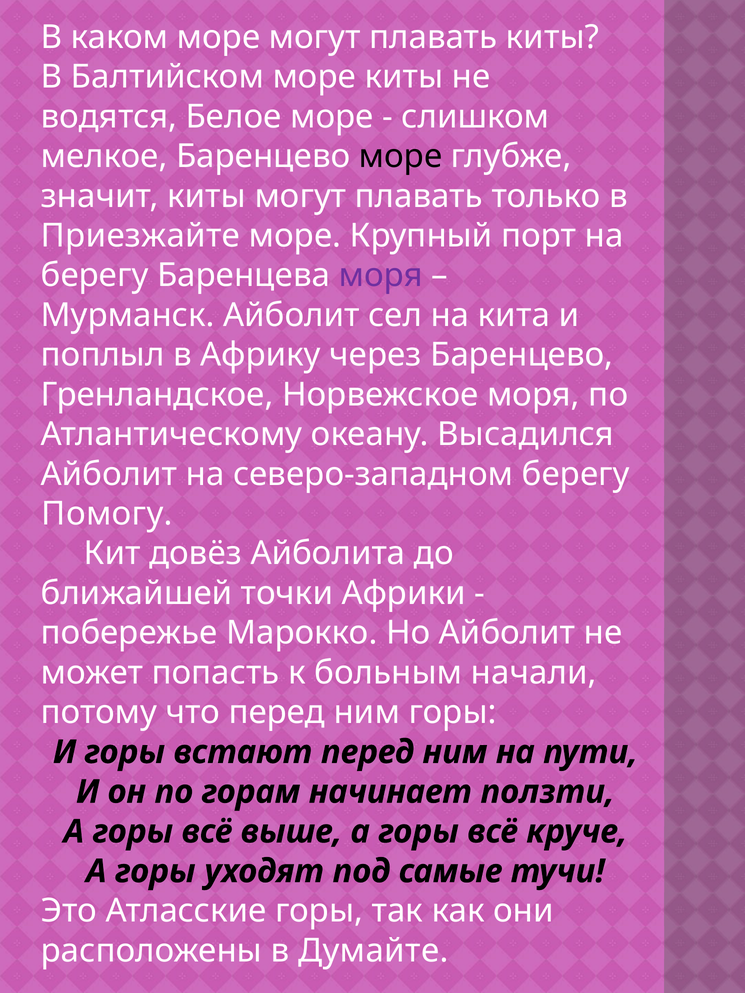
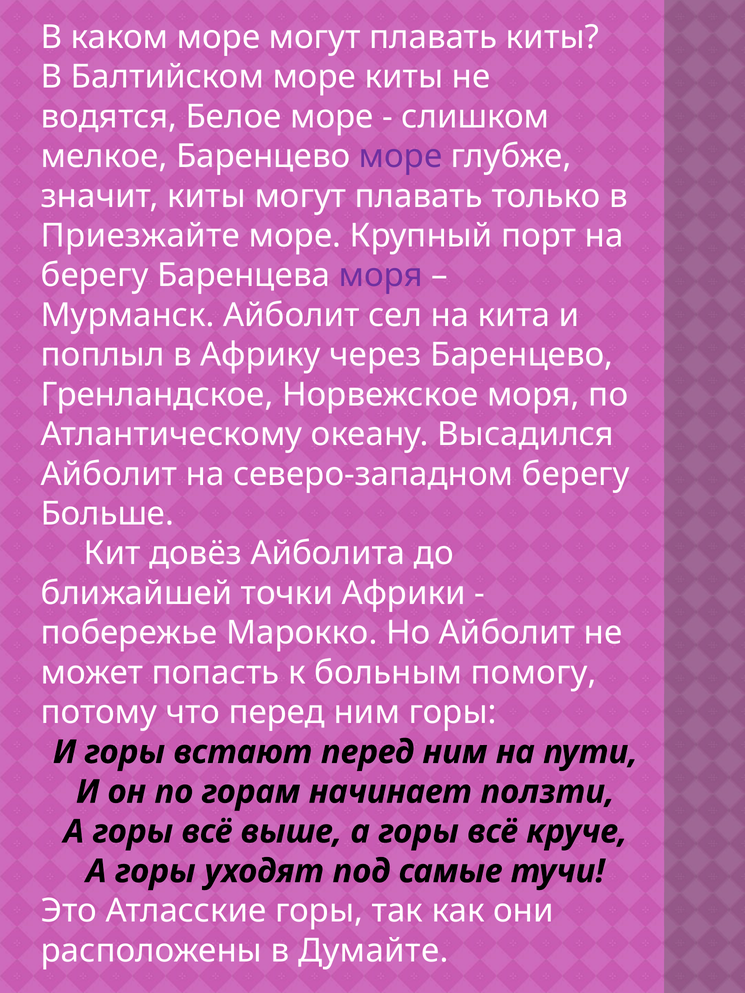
море colour: black -> purple (401, 156)
Помогу: Помогу -> Больше (107, 514)
начали: начали -> помогу (534, 673)
